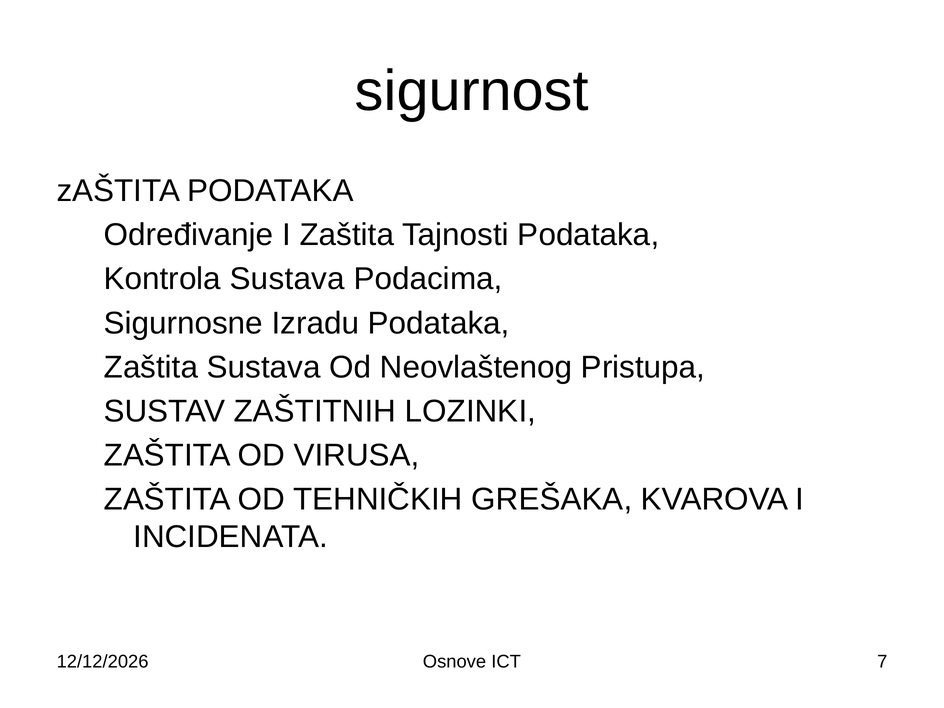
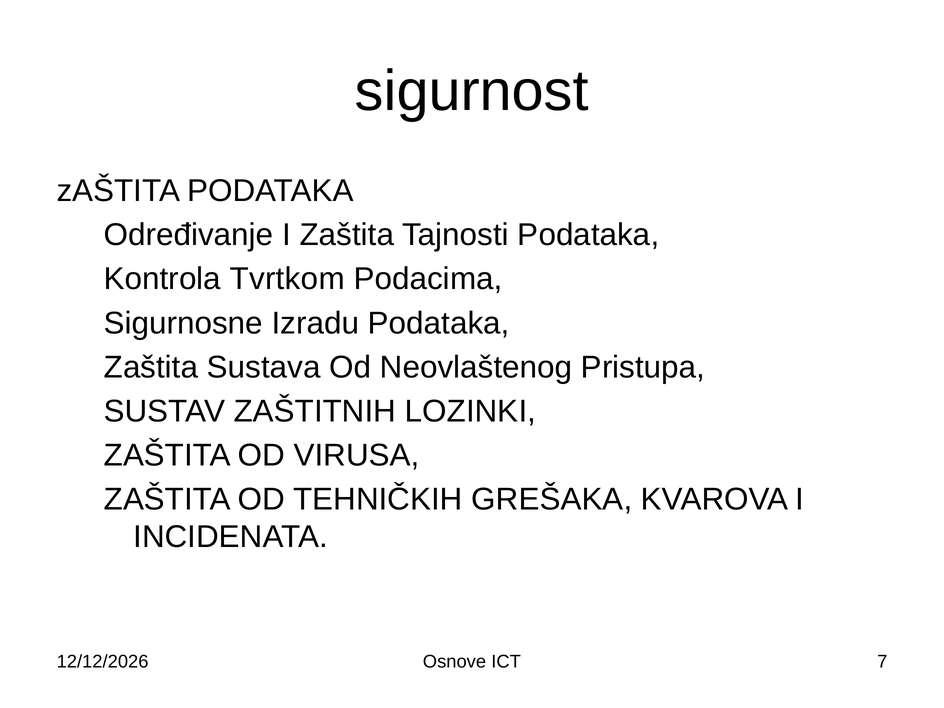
Kontrola Sustava: Sustava -> Tvrtkom (287, 279)
